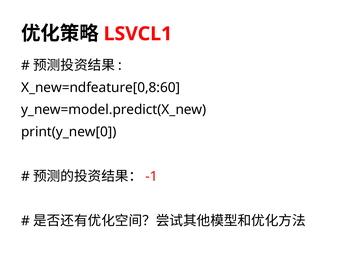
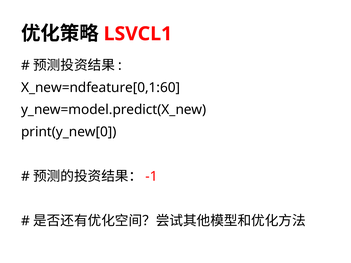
X_new=ndfeature[0,8:60: X_new=ndfeature[0,8:60 -> X_new=ndfeature[0,1:60 (101, 88)
